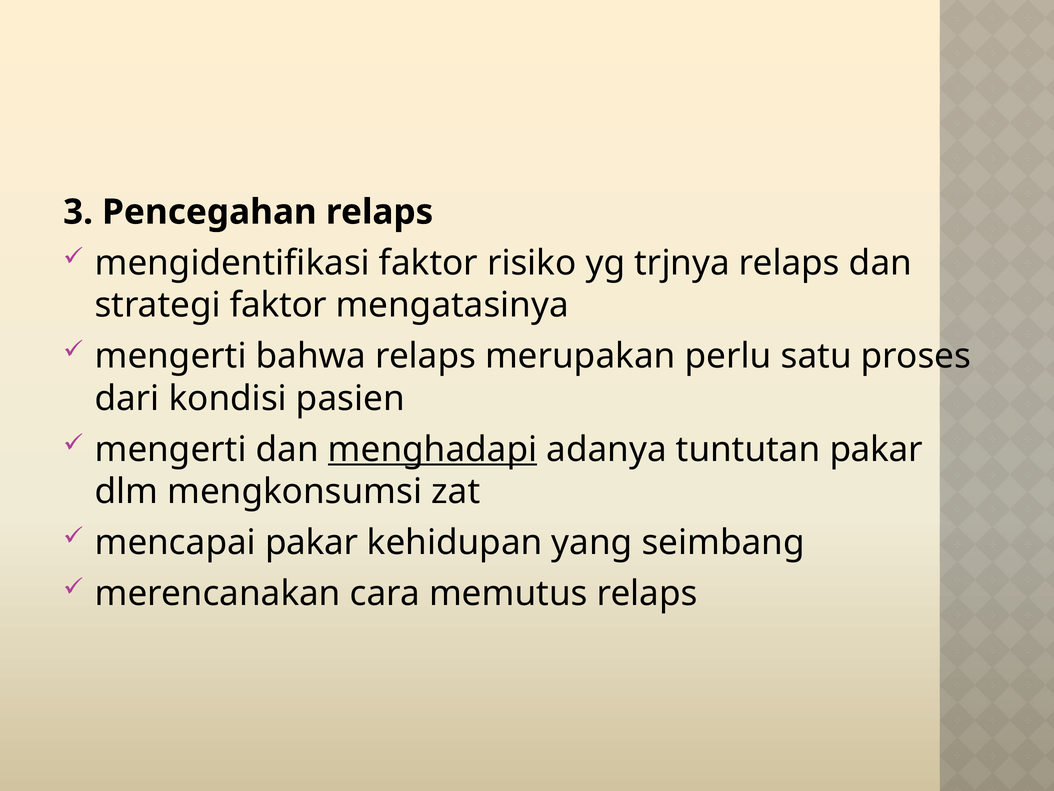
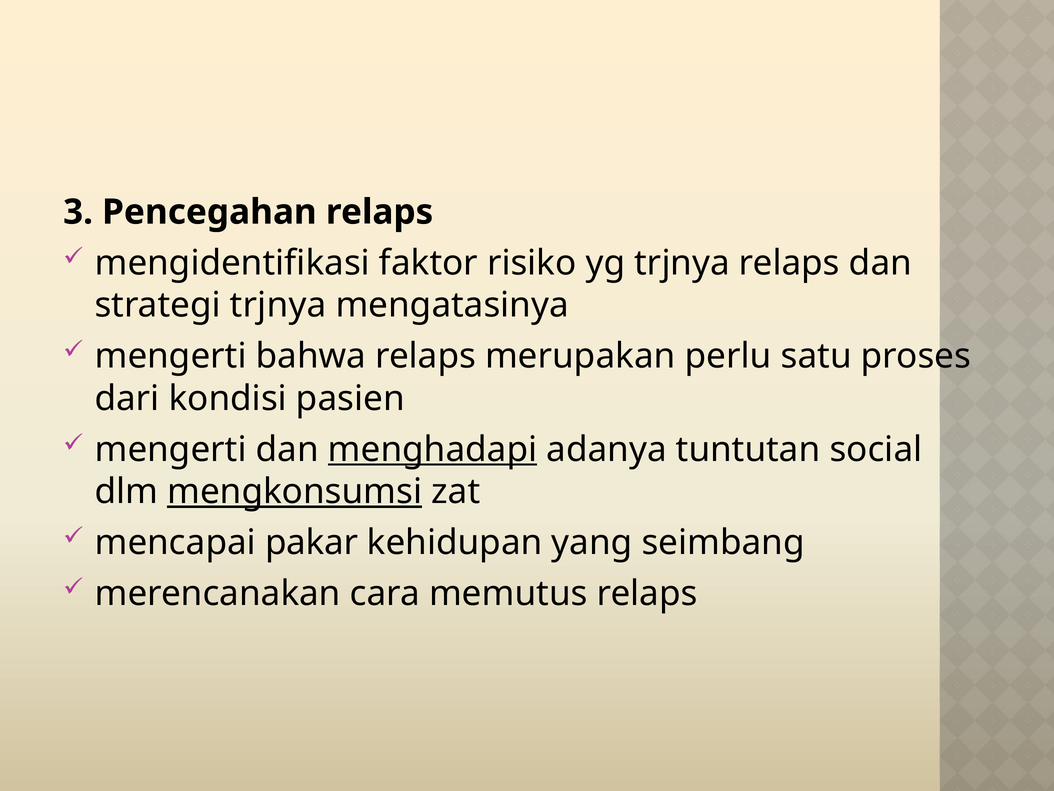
strategi faktor: faktor -> trjnya (278, 305)
tuntutan pakar: pakar -> social (876, 449)
mengkonsumsi underline: none -> present (295, 491)
